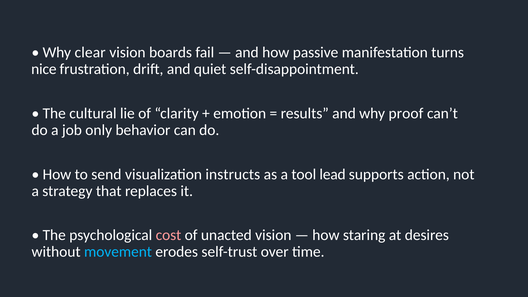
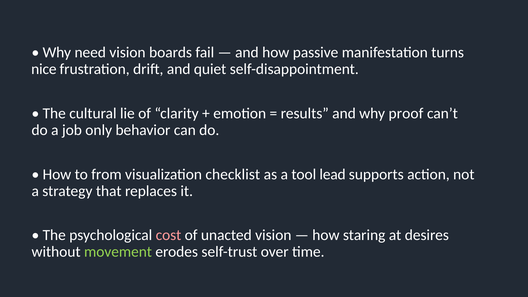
clear: clear -> need (90, 53)
send: send -> from (106, 174)
instructs: instructs -> checklist (233, 174)
movement colour: light blue -> light green (118, 252)
